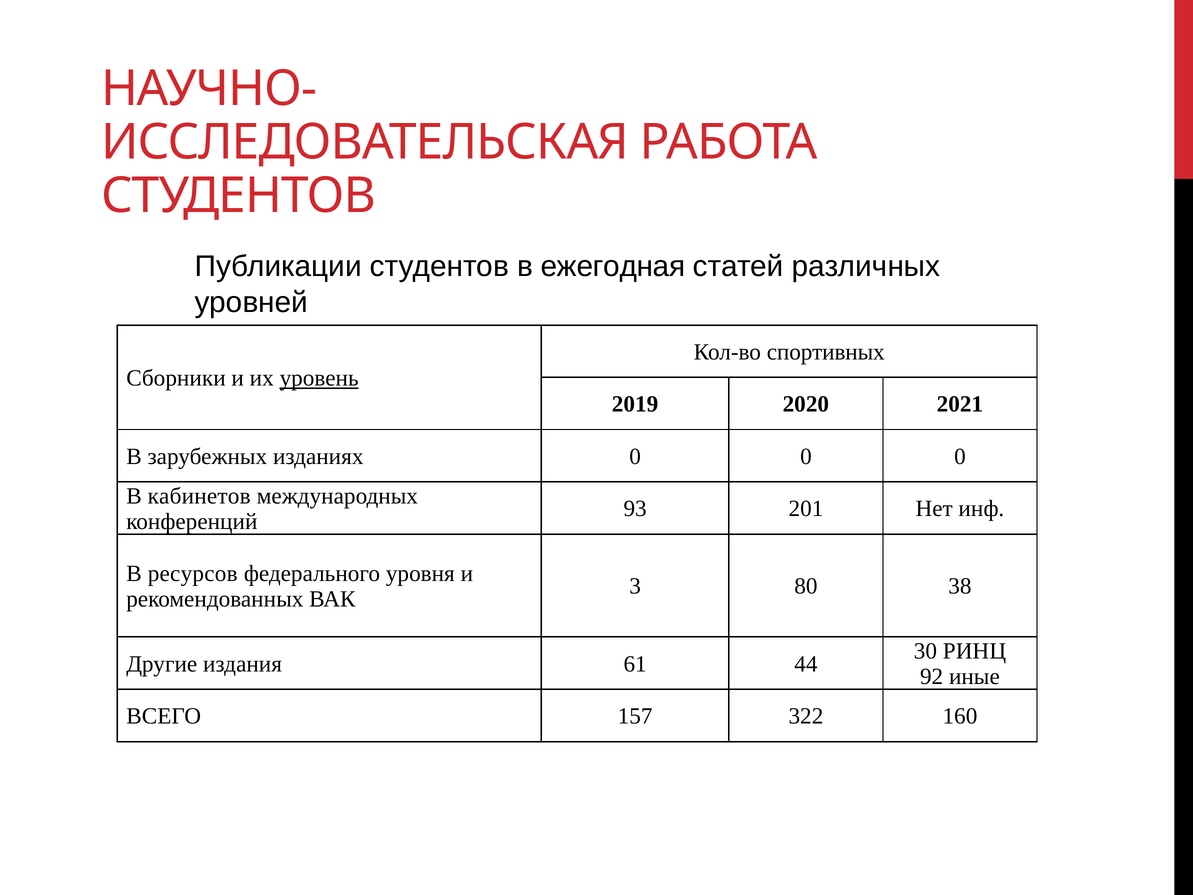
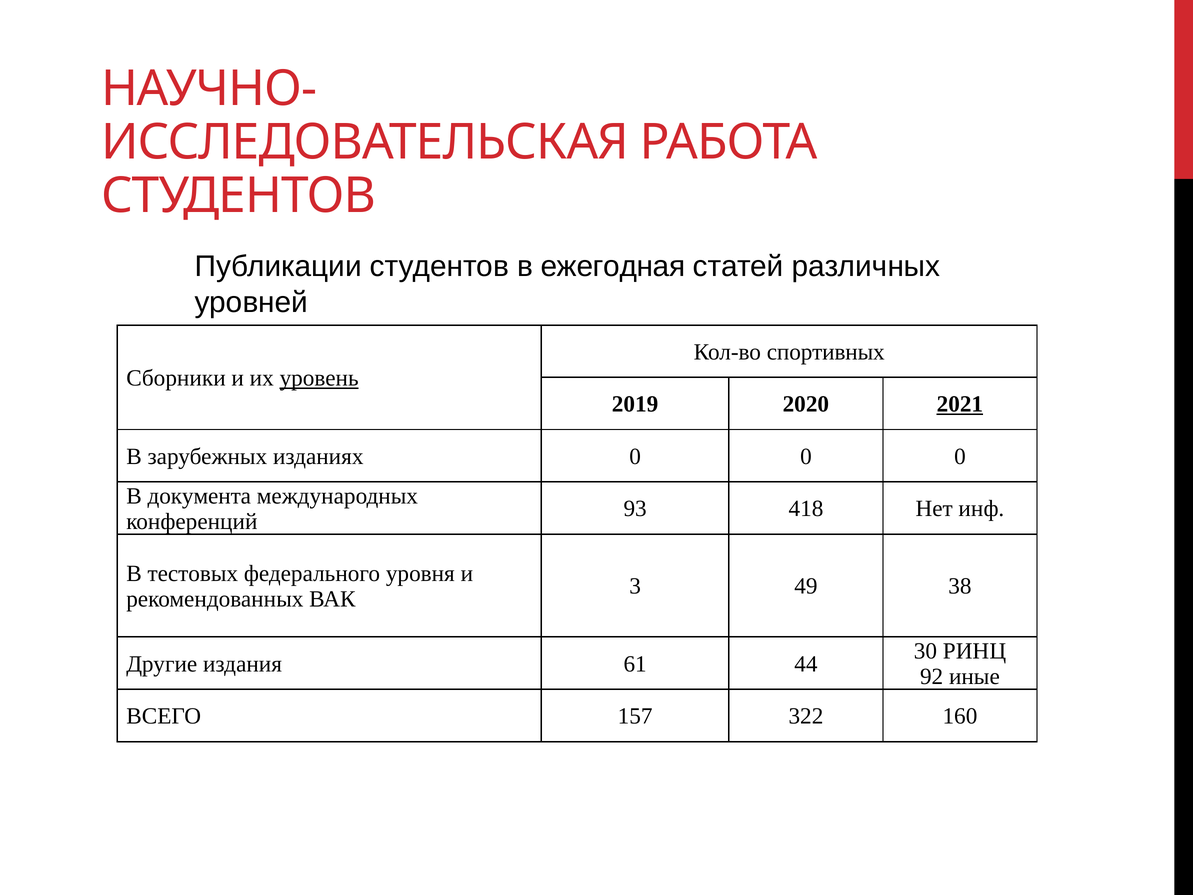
2021 underline: none -> present (960, 404)
кабинетов: кабинетов -> документа (199, 496)
201: 201 -> 418 (806, 509)
ресурсов: ресурсов -> тестовых (193, 573)
80: 80 -> 49 (806, 586)
